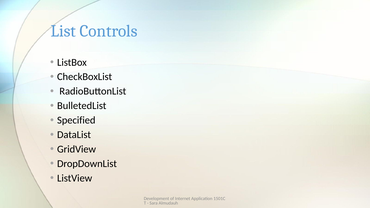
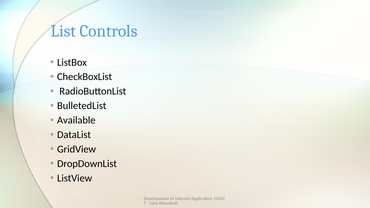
Specified: Specified -> Available (76, 120)
